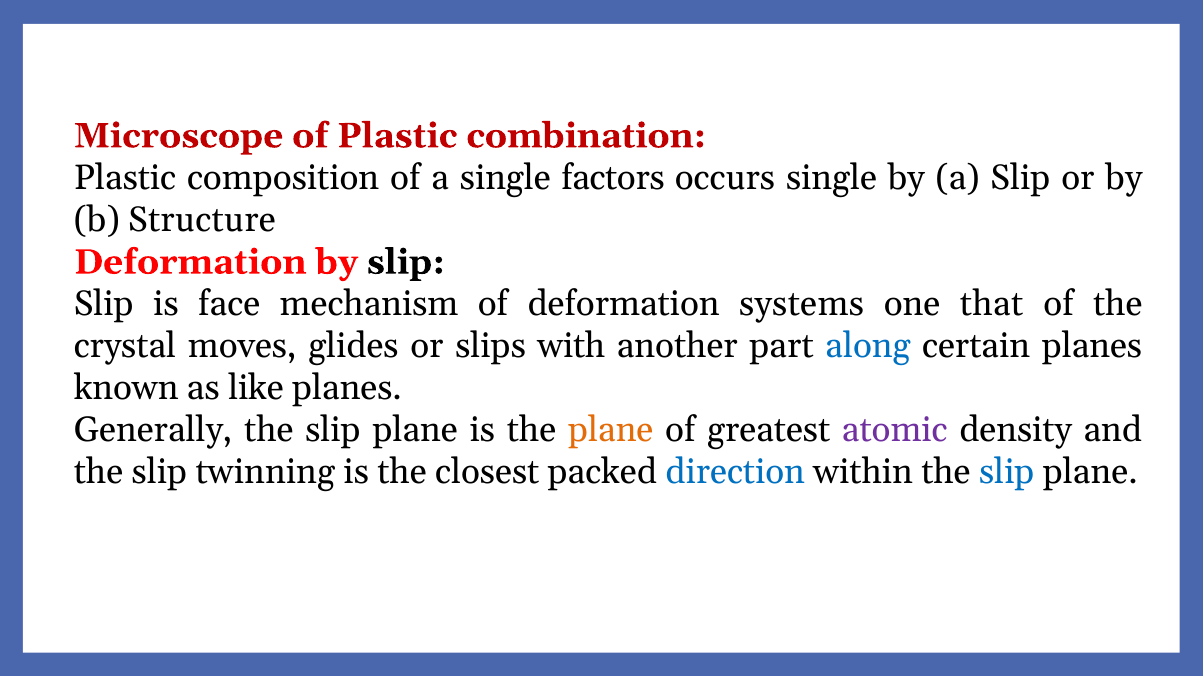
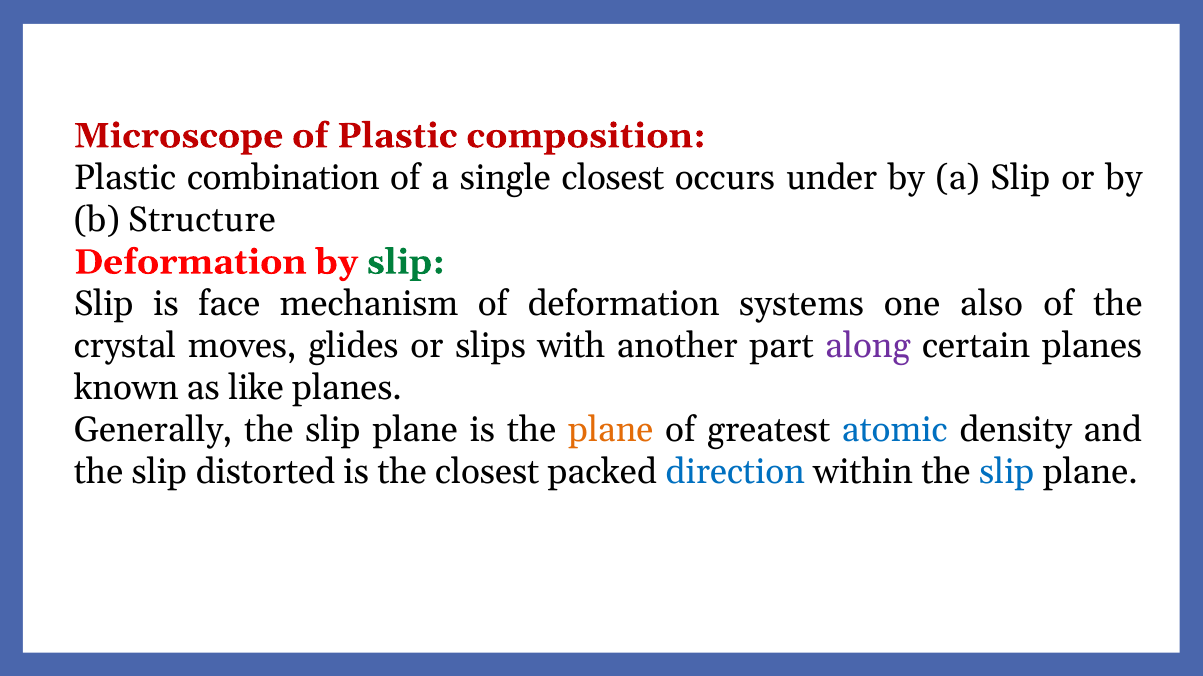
combination: combination -> composition (586, 136)
composition: composition -> combination (283, 178)
single factors: factors -> closest (613, 178)
occurs single: single -> under (832, 178)
slip colour: black -> green (406, 262)
that: that -> also (992, 304)
along colour: blue -> purple (868, 347)
atomic colour: purple -> blue (895, 431)
twinning: twinning -> distorted (265, 473)
